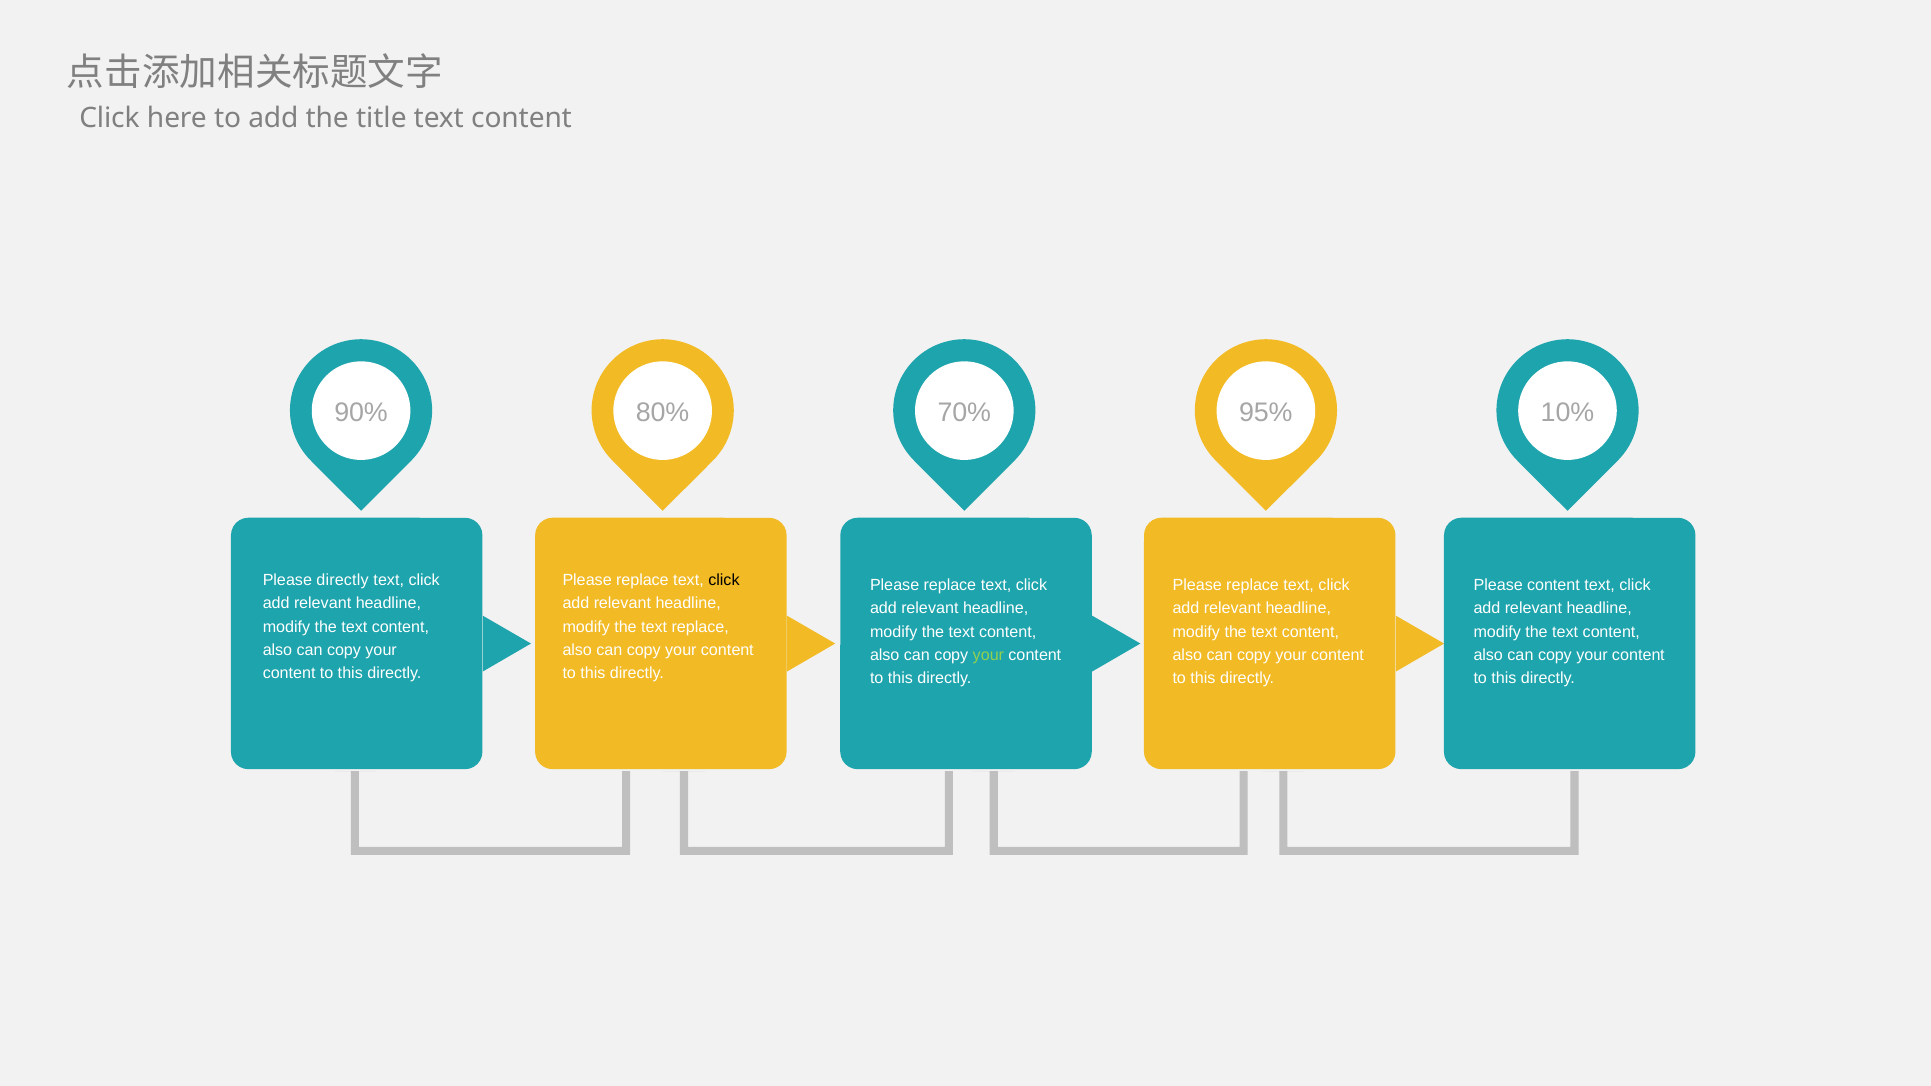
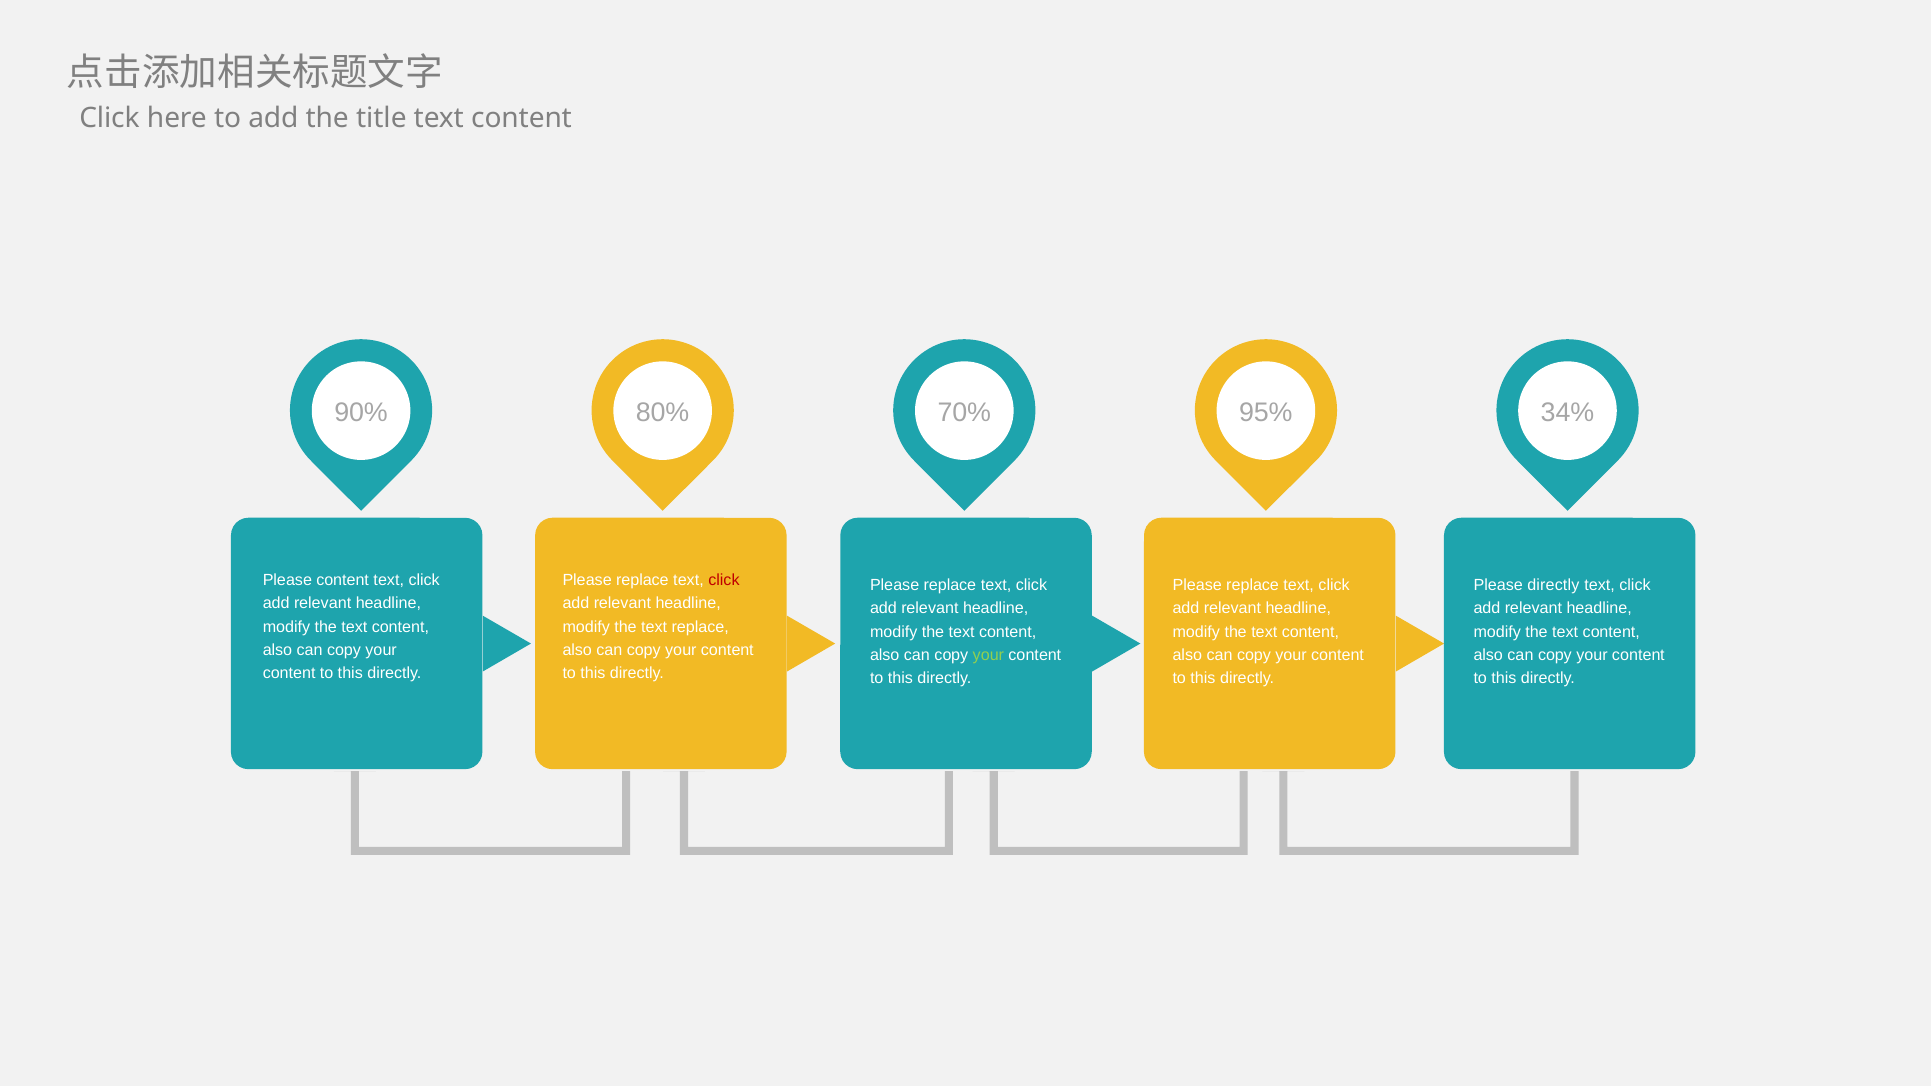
10%: 10% -> 34% (1567, 413)
Please directly: directly -> content (343, 581)
click colour: black -> red (724, 581)
Please content: content -> directly (1553, 586)
